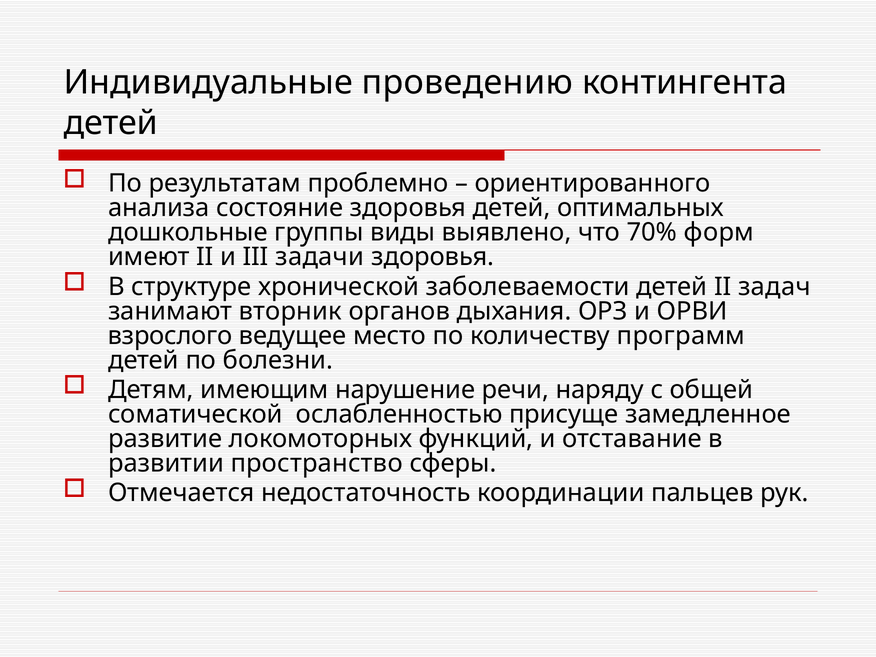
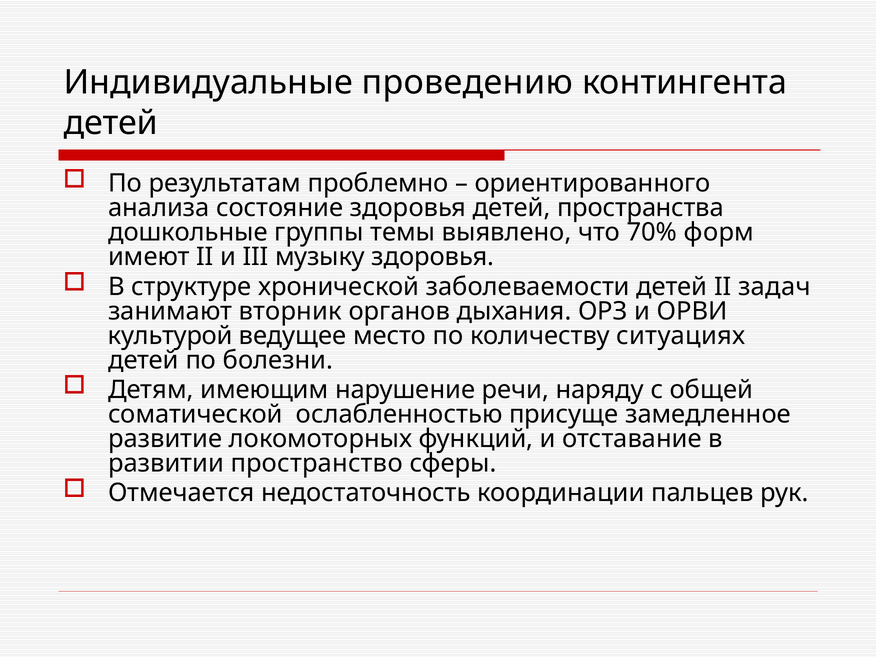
оптимальных: оптимальных -> пространства (641, 208)
виды: виды -> темы (403, 233)
задачи: задачи -> музыку (320, 257)
взрослого: взрослого -> культурой (170, 336)
программ: программ -> ситуациях (681, 336)
